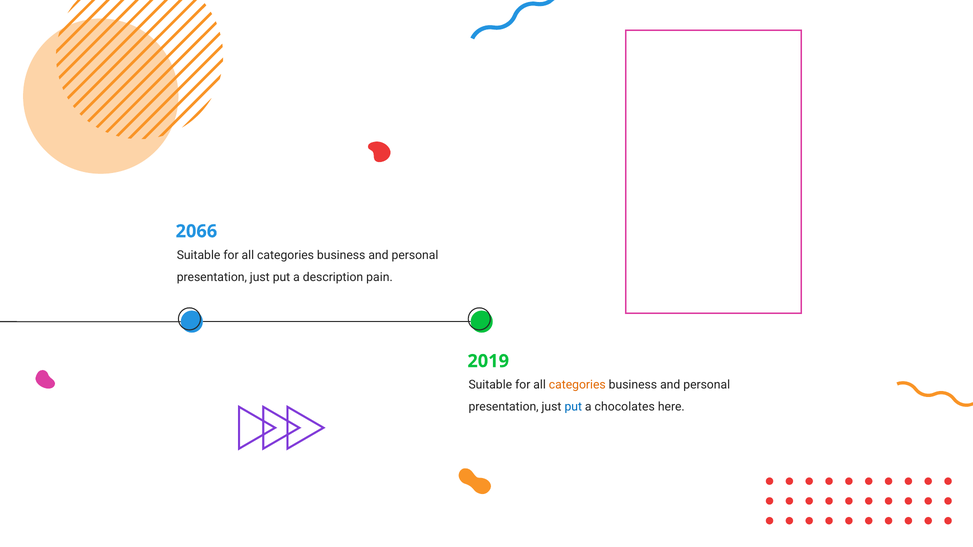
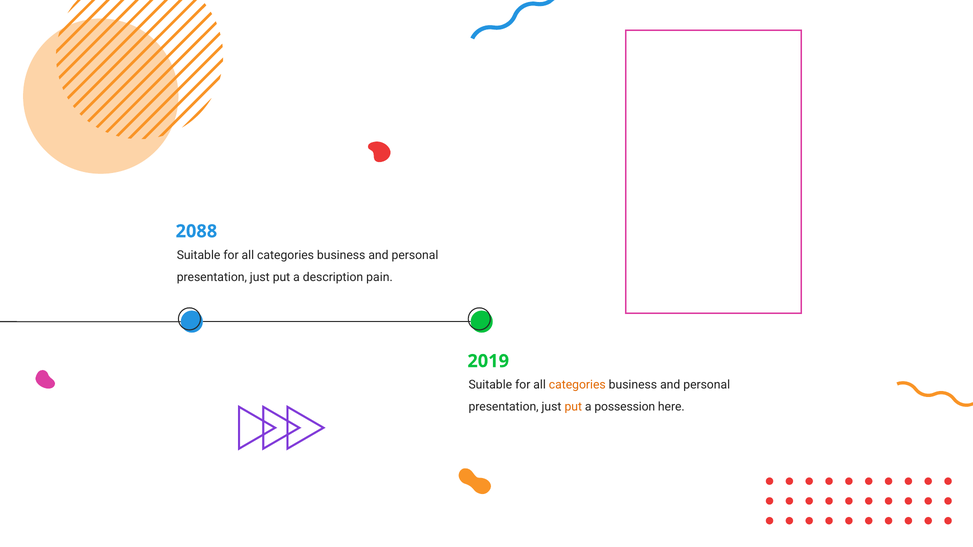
2066: 2066 -> 2088 (196, 231)
put colour: blue -> orange (573, 407)
chocolates: chocolates -> possession (625, 407)
